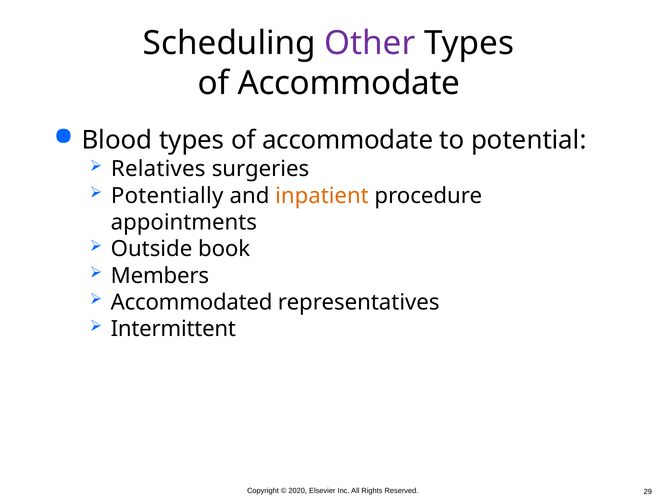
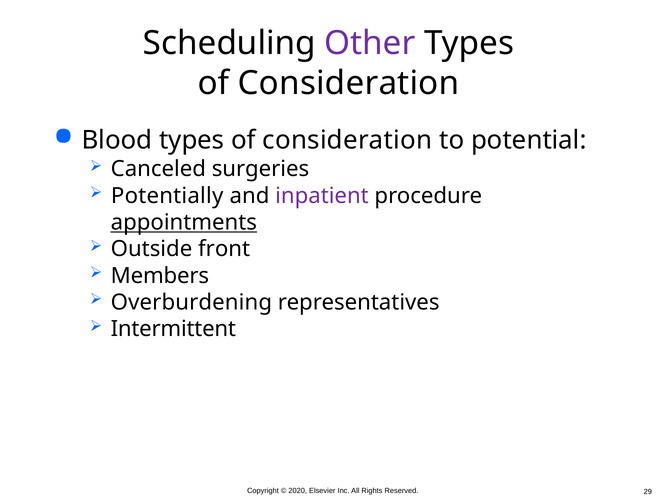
Accommodate: Accommodate -> Consideration (349, 83)
accommodate: accommodate -> consideration (347, 140)
Relatives: Relatives -> Canceled (158, 169)
inpatient colour: orange -> purple (322, 196)
appointments underline: none -> present (184, 222)
book: book -> front (224, 249)
Accommodated: Accommodated -> Overburdening (191, 302)
